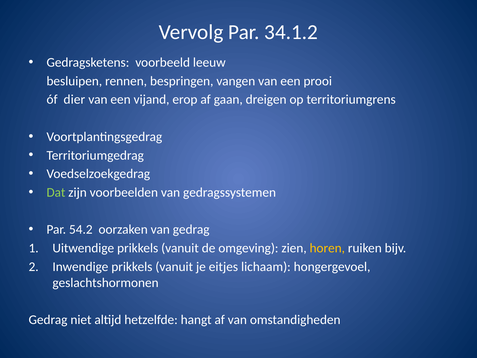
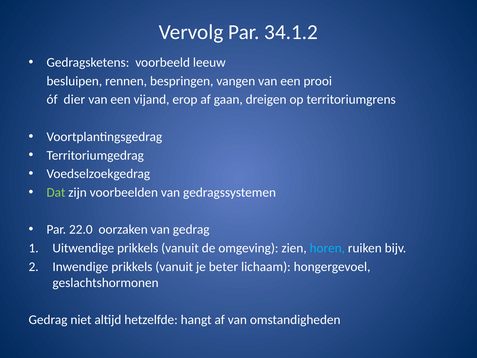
54.2: 54.2 -> 22.0 (81, 229)
horen colour: yellow -> light blue (327, 248)
eitjes: eitjes -> beter (223, 267)
